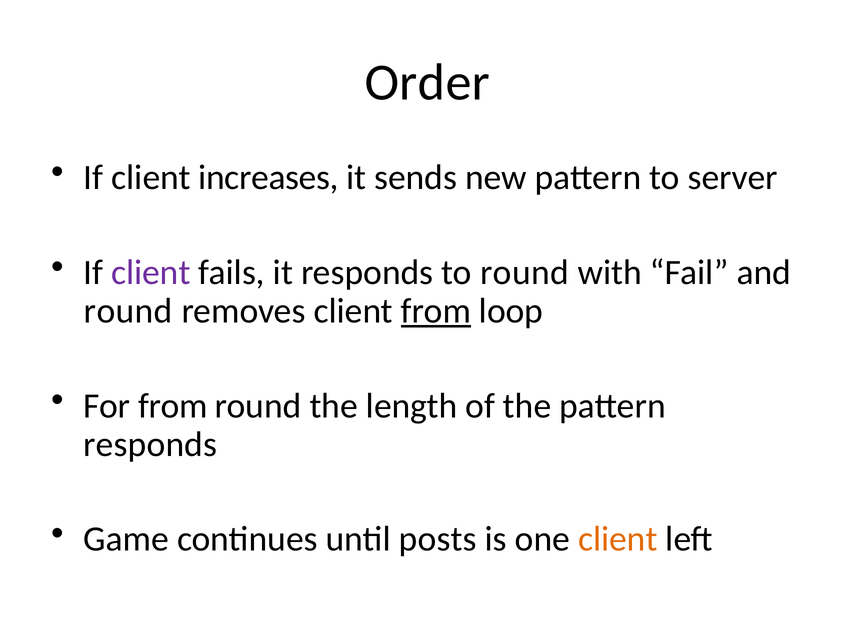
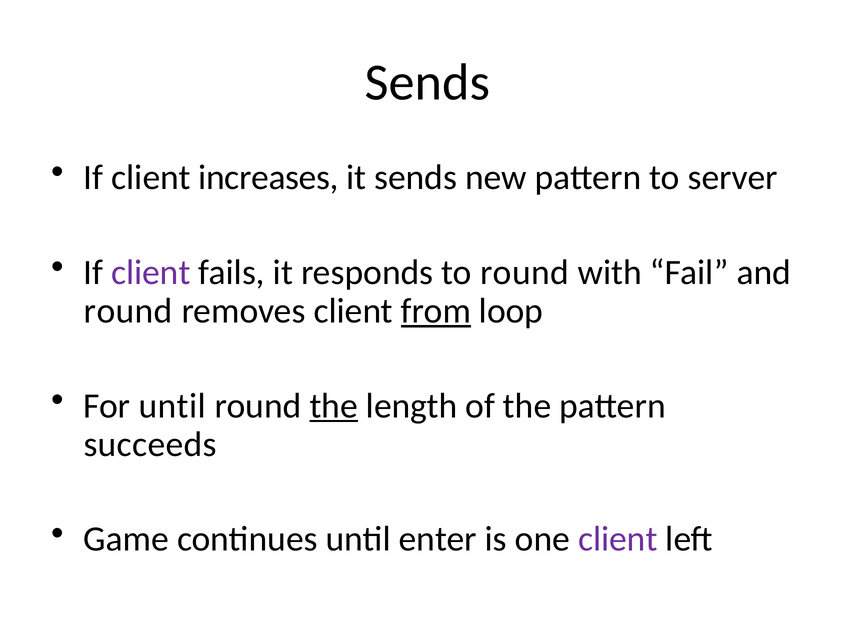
Order: Order -> Sends (427, 83)
For from: from -> until (172, 406)
the underline: none -> present (334, 406)
responds: responds -> succeeds (150, 444)
posts: posts -> enter (438, 539)
client colour: orange -> purple (618, 539)
